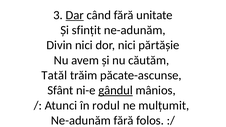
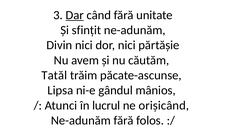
Sfânt: Sfânt -> Lipsa (60, 90)
gândul underline: present -> none (116, 90)
rodul: rodul -> lucrul (106, 105)
mulțumit: mulțumit -> orișicând (164, 105)
